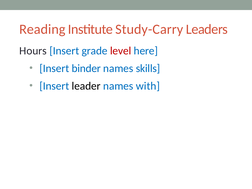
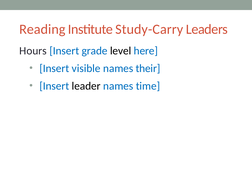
level colour: red -> black (121, 51)
binder: binder -> visible (86, 68)
skills: skills -> their (148, 68)
with: with -> time (148, 86)
